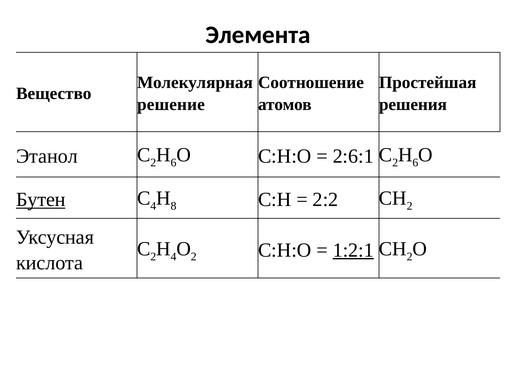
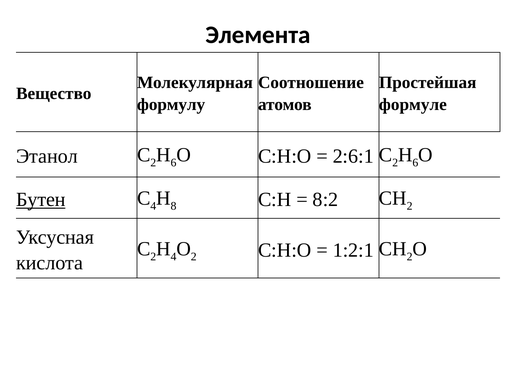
решение: решение -> формулу (171, 105)
решения: решения -> формуле (413, 105)
2:2: 2:2 -> 8:2 (325, 199)
1:2:1 underline: present -> none (353, 250)
